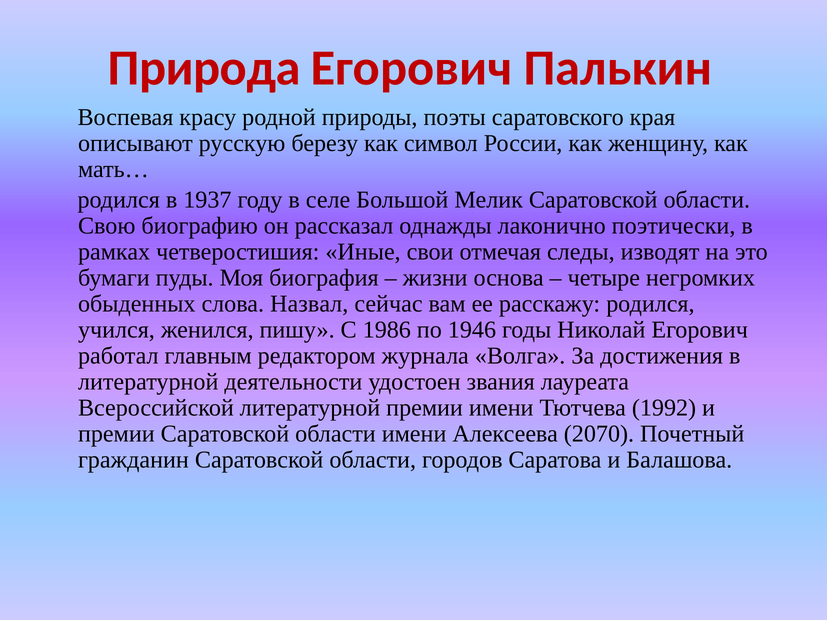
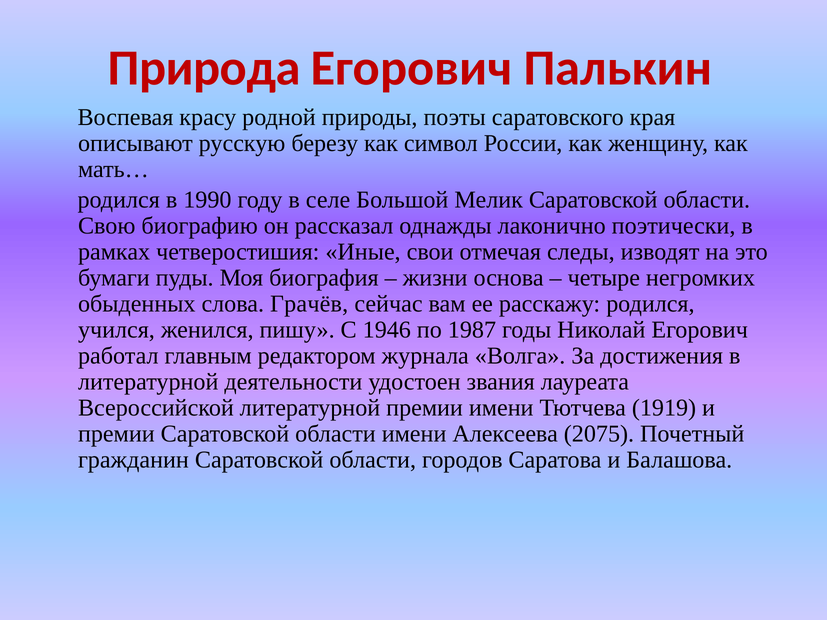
1937: 1937 -> 1990 (207, 200)
Назвал: Назвал -> Грачёв (309, 304)
1986: 1986 -> 1946 (387, 330)
1946: 1946 -> 1987 (472, 330)
1992: 1992 -> 1919 (664, 408)
2070: 2070 -> 2075 (599, 434)
